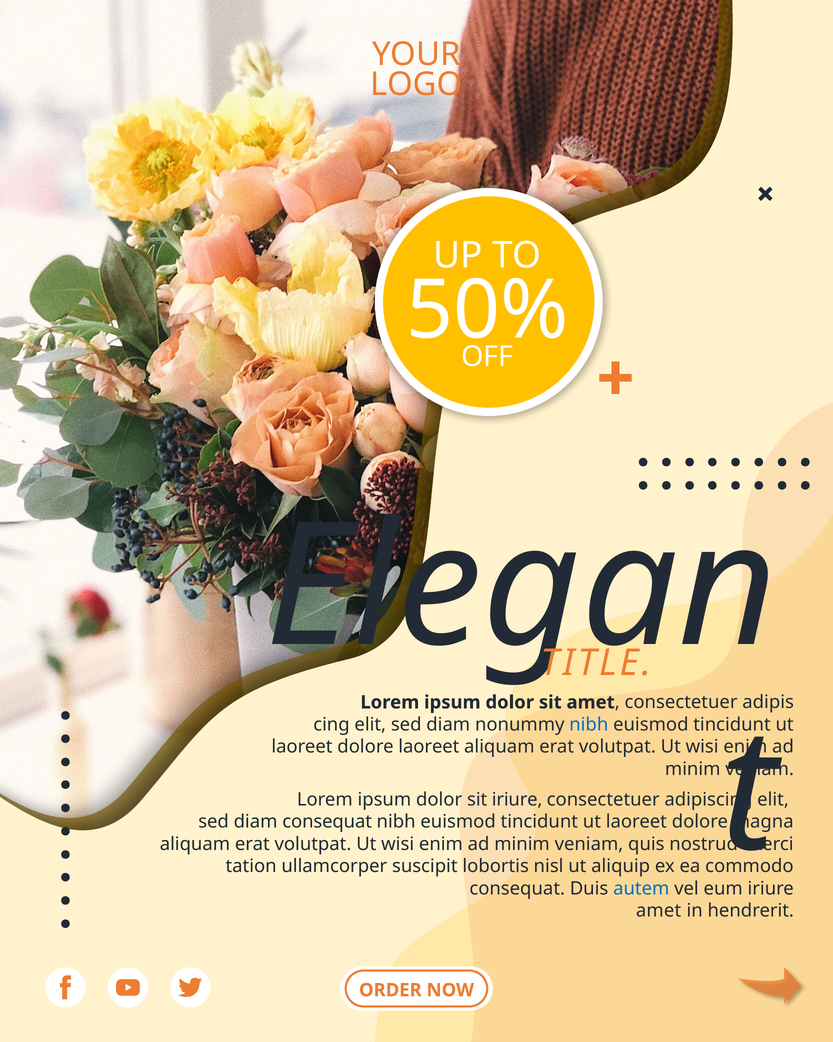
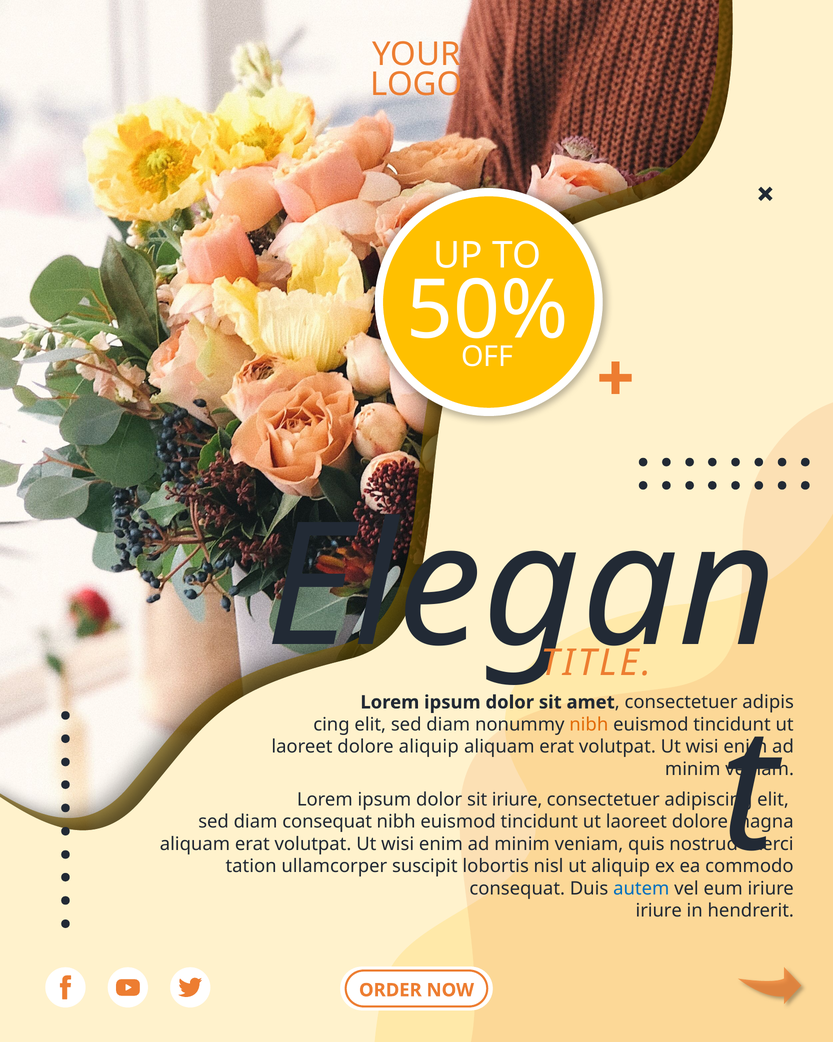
nibh colour: blue -> orange (589, 724)
dolore laoreet: laoreet -> aliquip (429, 746)
amet: amet -> iriure (659, 910)
